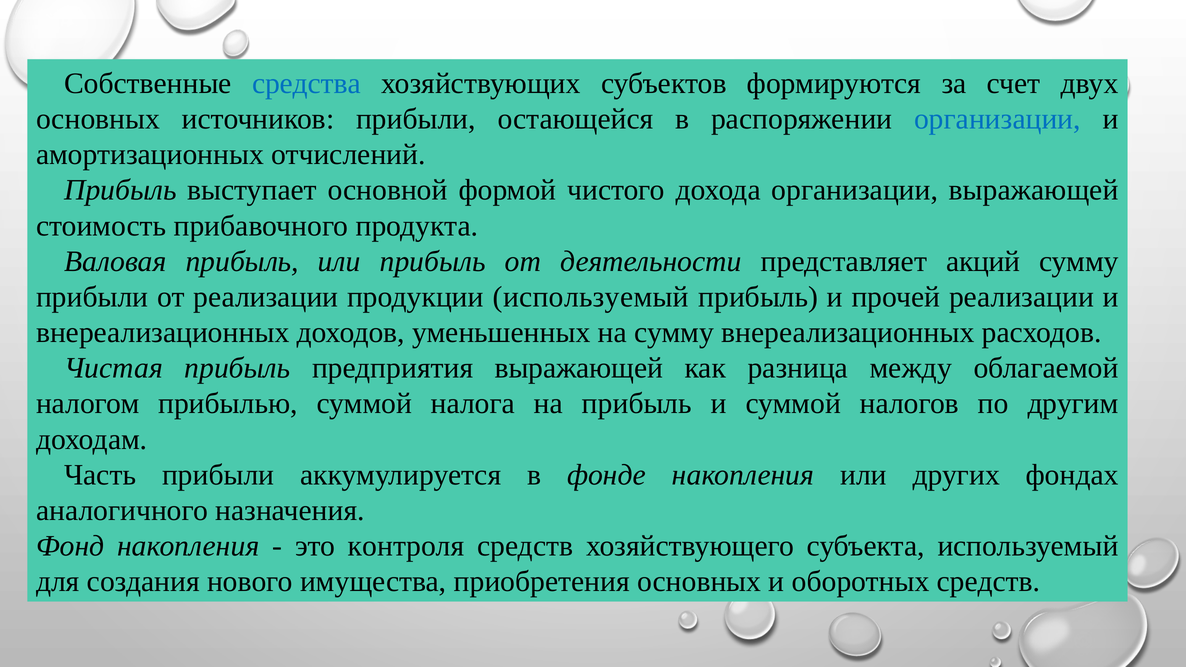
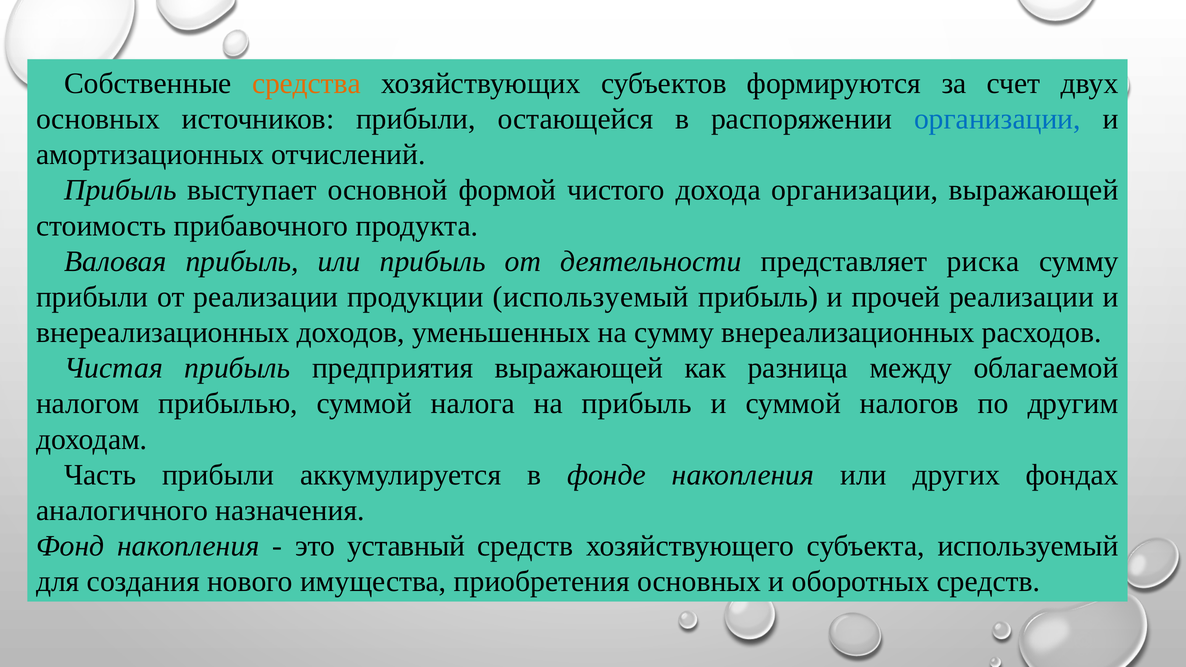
средства colour: blue -> orange (306, 84)
акций: акций -> риска (983, 261)
контроля: контроля -> уставный (406, 546)
